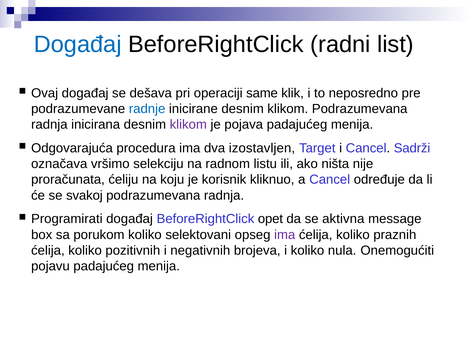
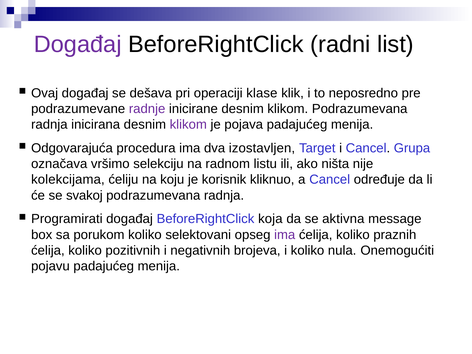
Događaj colour: blue -> purple (78, 44)
same: same -> klase (262, 93)
radnje colour: blue -> purple (147, 109)
Sadrži: Sadrži -> Grupa (412, 148)
proračunata: proračunata -> kolekcijama (68, 180)
opet: opet -> koja (270, 219)
